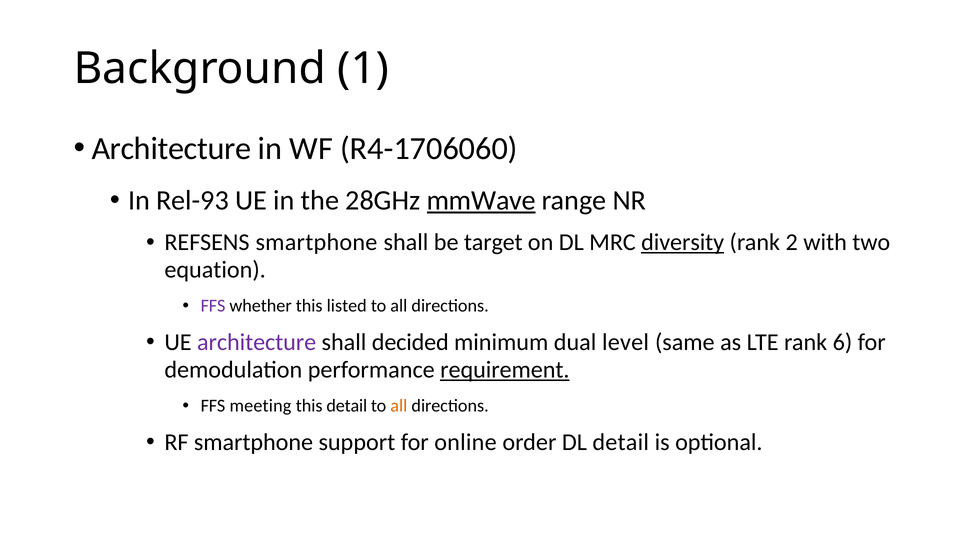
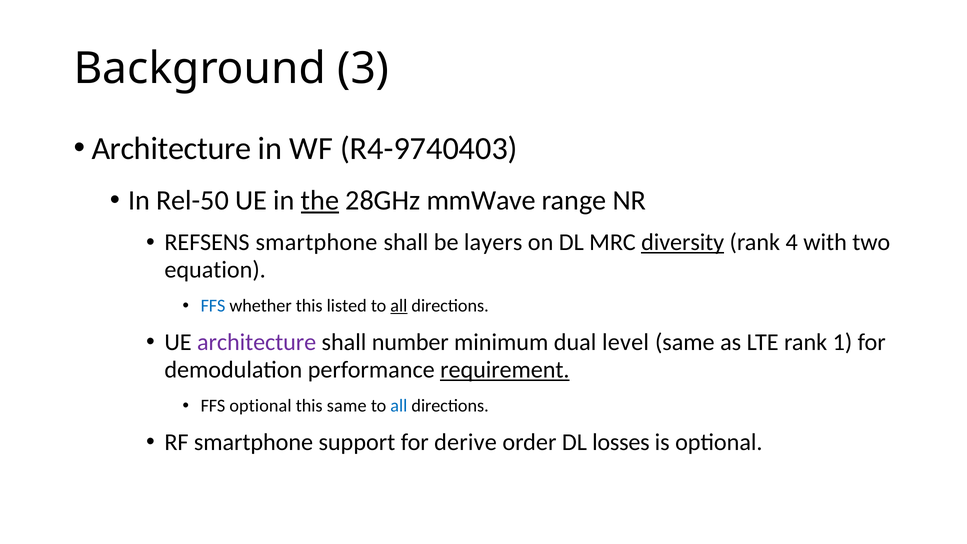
1: 1 -> 3 (363, 69)
R4-1706060: R4-1706060 -> R4-9740403 (429, 149)
Rel-93: Rel-93 -> Rel-50 (193, 200)
the underline: none -> present (320, 200)
mmWave underline: present -> none (481, 200)
target: target -> layers (493, 242)
2: 2 -> 4 (792, 242)
FFS colour: purple -> blue (213, 306)
all underline: none -> present (399, 306)
decided: decided -> number (410, 342)
6: 6 -> 1 (842, 342)
FFS meeting: meeting -> optional (260, 406)
this detail: detail -> same (347, 406)
all colour: orange -> blue (399, 406)
online: online -> derive (466, 442)
DL detail: detail -> losses (621, 442)
